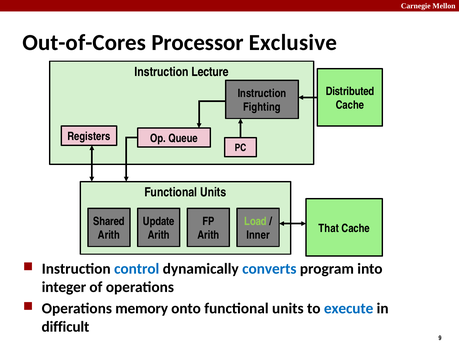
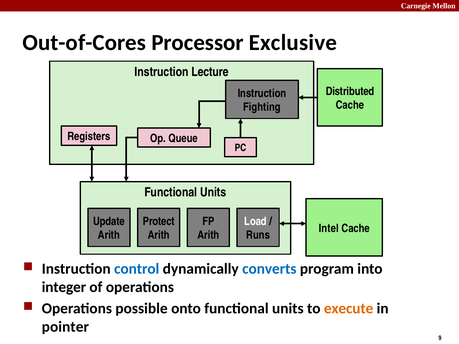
Shared: Shared -> Update (109, 222)
Update: Update -> Protect (159, 222)
Load colour: light green -> white (256, 222)
That: That -> Intel (329, 228)
Inner: Inner -> Runs (258, 235)
memory: memory -> possible (142, 309)
execute colour: blue -> orange (349, 309)
difficult: difficult -> pointer (65, 327)
